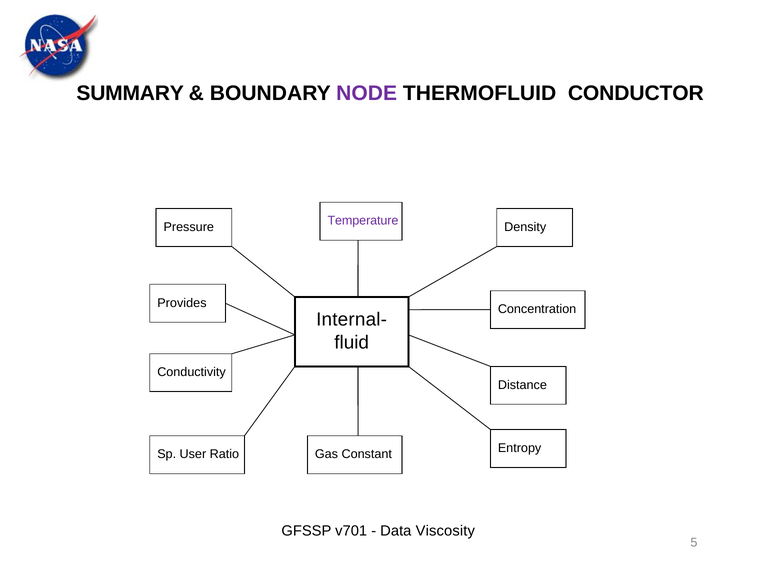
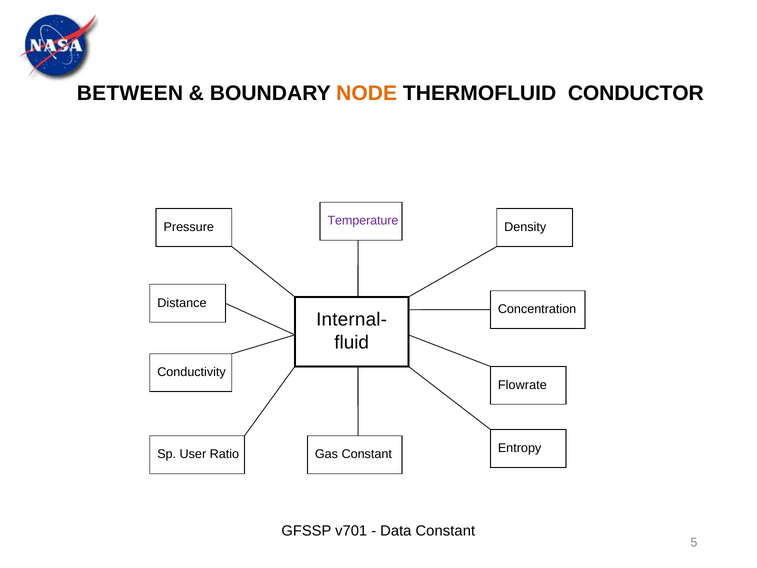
SUMMARY: SUMMARY -> BETWEEN (130, 93)
NODE colour: purple -> orange (367, 93)
Provides: Provides -> Distance (182, 303)
Distance: Distance -> Flowrate (522, 385)
Data Viscosity: Viscosity -> Constant (445, 531)
